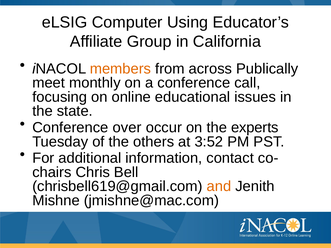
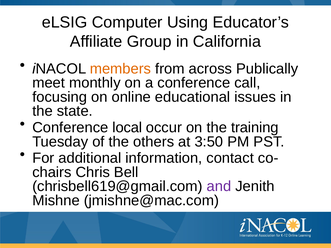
over: over -> local (127, 128)
experts: experts -> training (255, 128)
3:52: 3:52 -> 3:50 (209, 142)
and colour: orange -> purple (219, 187)
